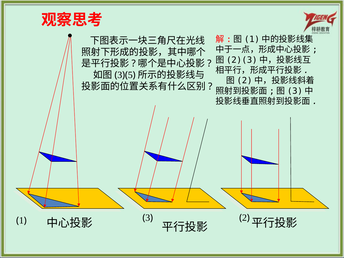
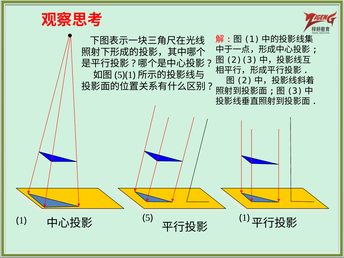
3: 3 -> 5 (120, 75)
5: 5 -> 1 (130, 75)
3: 3 -> 5 (148, 218)
2: 2 -> 1 (245, 218)
